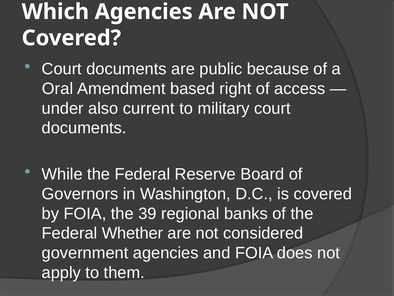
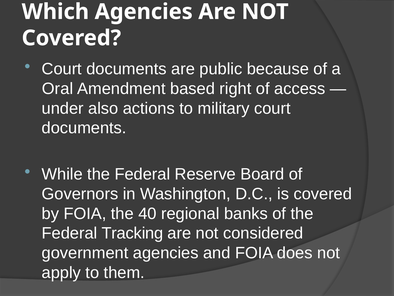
current: current -> actions (149, 108)
39: 39 -> 40 (147, 213)
Whether: Whether -> Tracking (132, 233)
